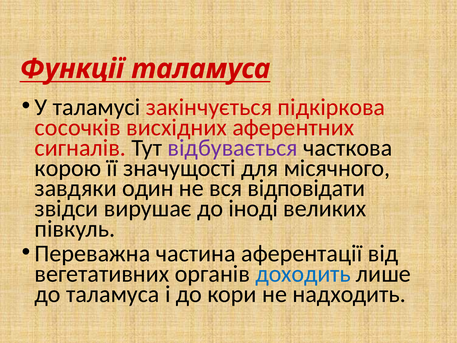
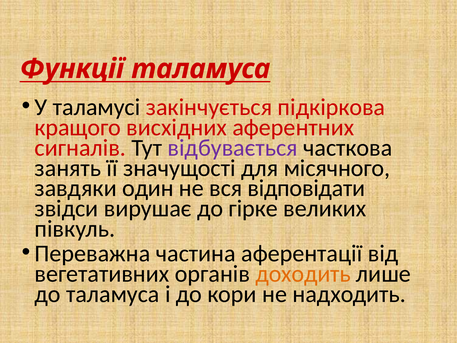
сосочків: сосочків -> кращого (78, 127)
корою: корою -> занять (68, 168)
іноді: іноді -> гірке (253, 208)
доходить colour: blue -> orange (303, 274)
